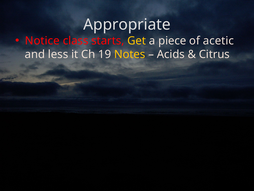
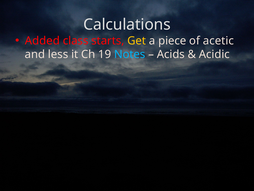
Appropriate: Appropriate -> Calculations (127, 25)
Notice: Notice -> Added (42, 41)
Notes colour: yellow -> light blue (130, 54)
Citrus: Citrus -> Acidic (214, 54)
